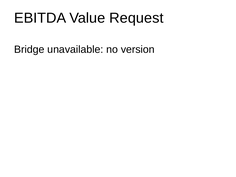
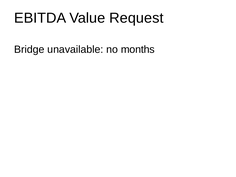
version: version -> months (138, 49)
